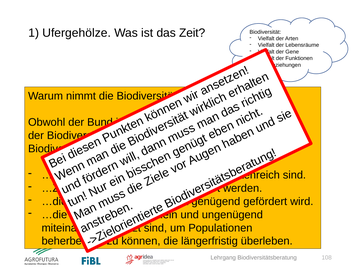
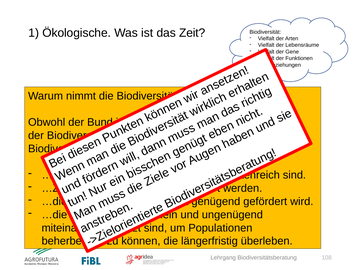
Ufergehölze: Ufergehölze -> Ökologische (77, 33)
